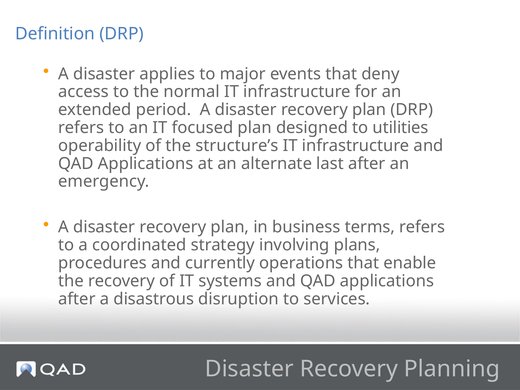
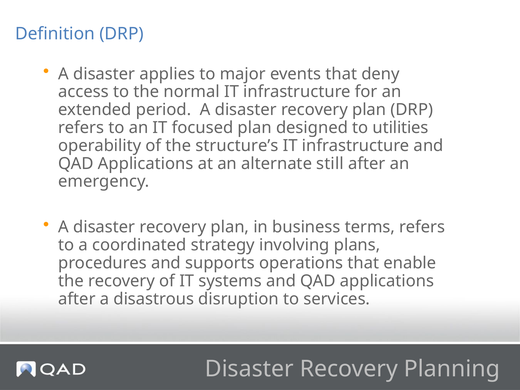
last: last -> still (330, 164)
currently: currently -> supports (220, 263)
